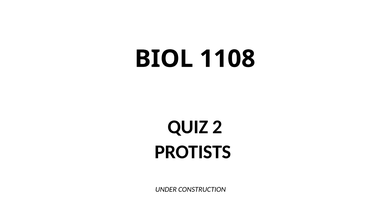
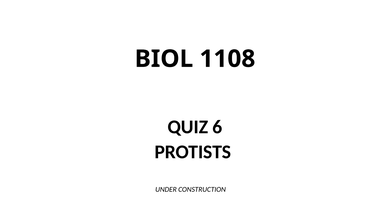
2: 2 -> 6 (217, 127)
